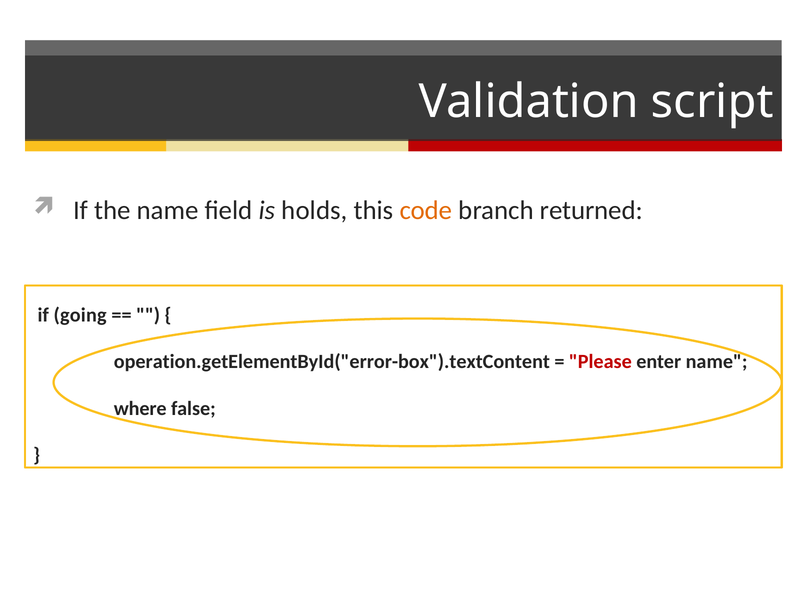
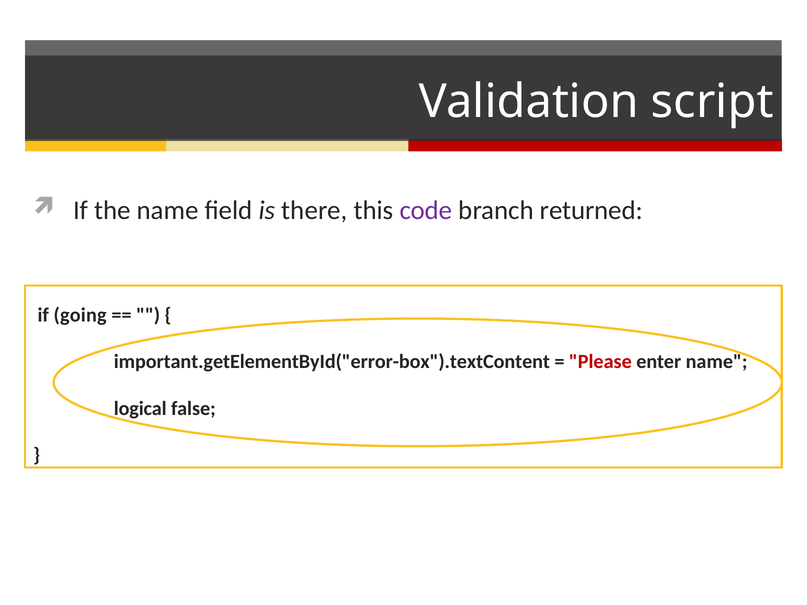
holds: holds -> there (314, 210)
code colour: orange -> purple (426, 210)
operation.getElementById("error-box").textContent: operation.getElementById("error-box").textContent -> important.getElementById("error-box").textContent (332, 362)
where: where -> logical (140, 409)
